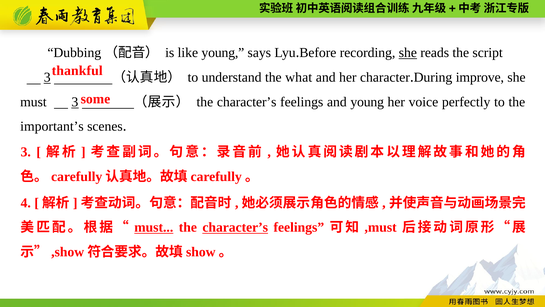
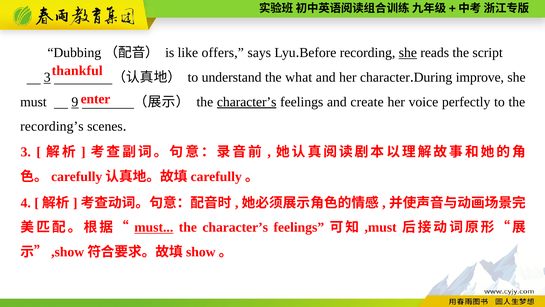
like young: young -> offers (223, 53)
some: some -> enter (96, 99)
must 3: 3 -> 9 (75, 102)
character’s underline: none -> present (247, 102)
and young: young -> create (367, 102)
important’s: important’s -> recording’s (52, 126)
character’s underline: present -> none (235, 227)
